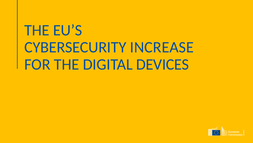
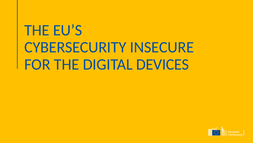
INCREASE: INCREASE -> INSECURE (162, 47)
